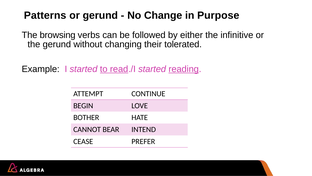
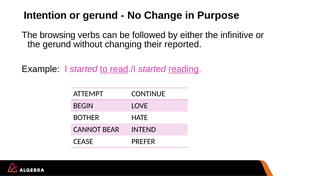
Patterns: Patterns -> Intention (45, 15)
tolerated: tolerated -> reported (183, 44)
